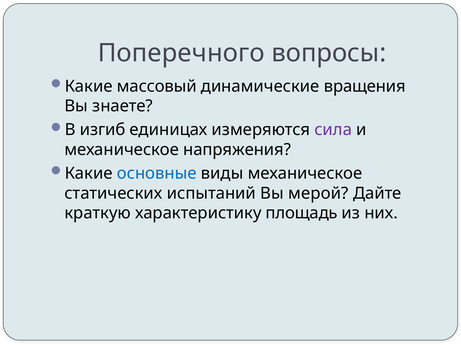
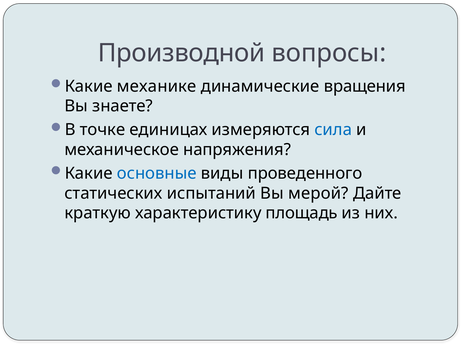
Поперечного: Поперечного -> Производной (181, 53)
массовый: массовый -> механике (157, 86)
изгиб: изгиб -> точке (103, 130)
сила colour: purple -> blue (333, 130)
виды механическое: механическое -> проведенного (305, 174)
